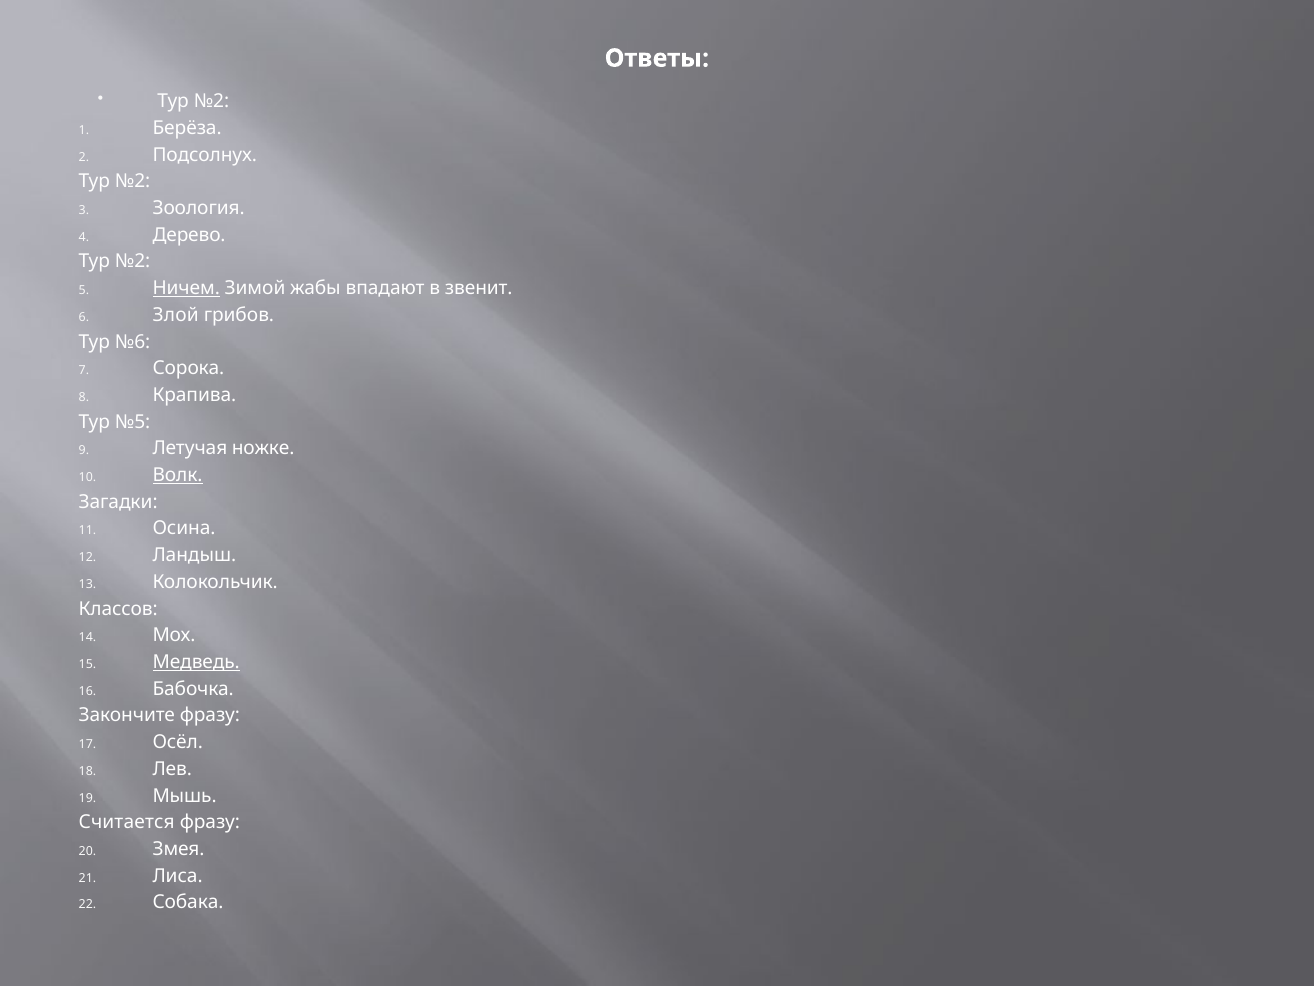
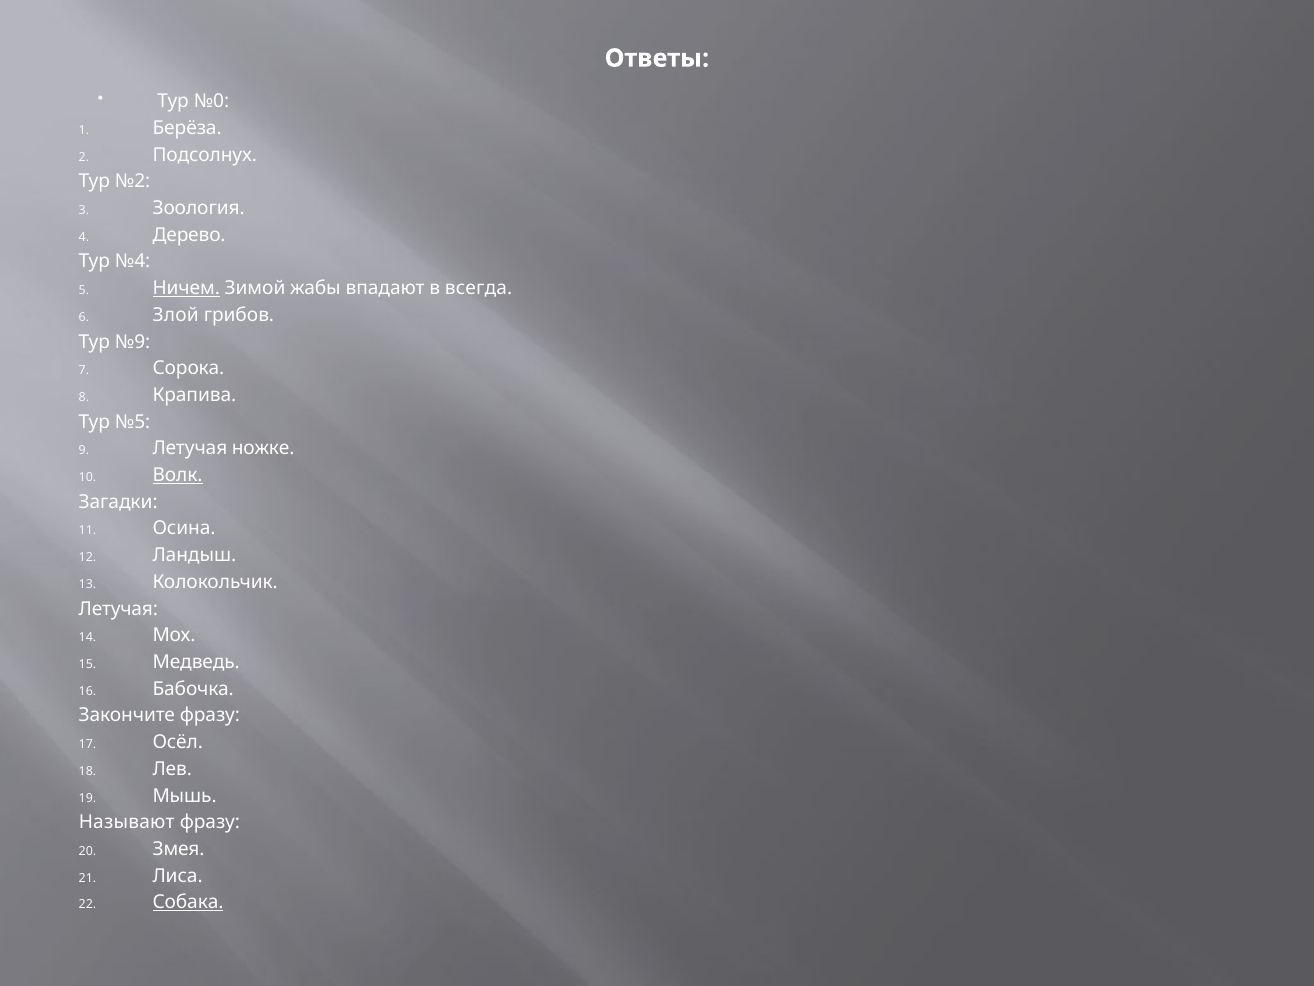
№2: №2 -> №0 (211, 101)
№2: №2 -> №4 (133, 261)
звенит: звенит -> всегда (479, 288)
№6: №6 -> №9 (133, 342)
Классов: Классов -> Летучая (118, 608)
Медведь underline: present -> none (196, 662)
Считается: Считается -> Называют (127, 822)
Собака underline: none -> present (188, 902)
